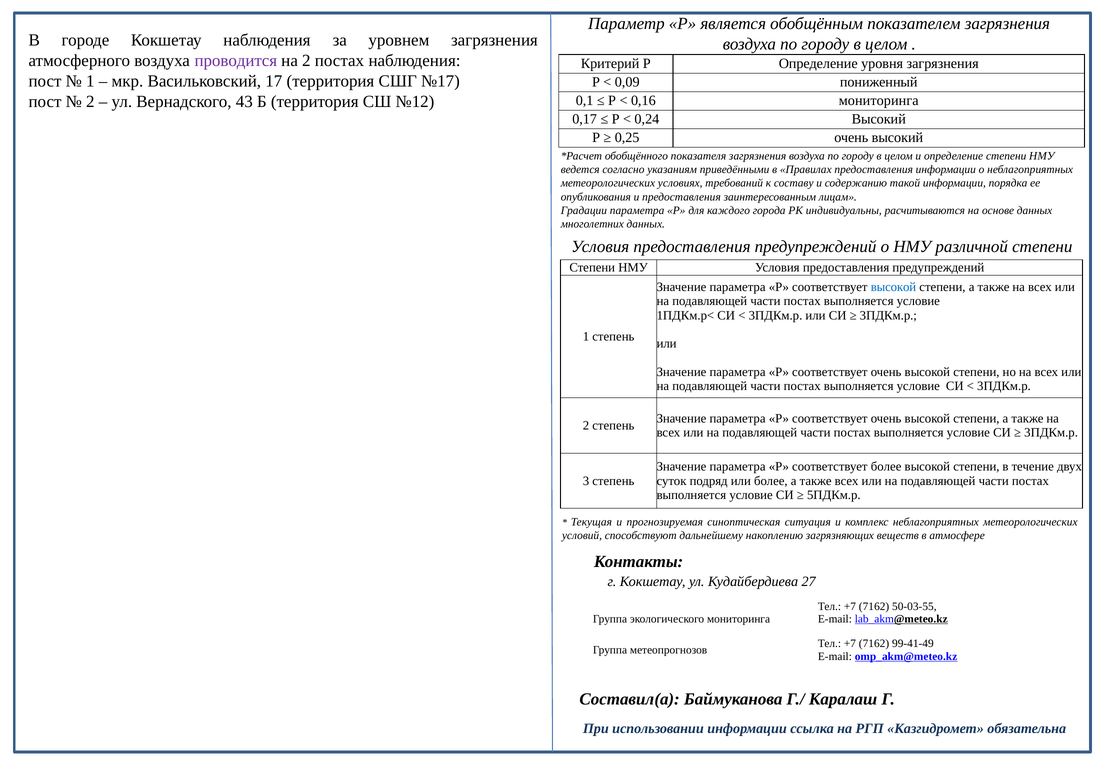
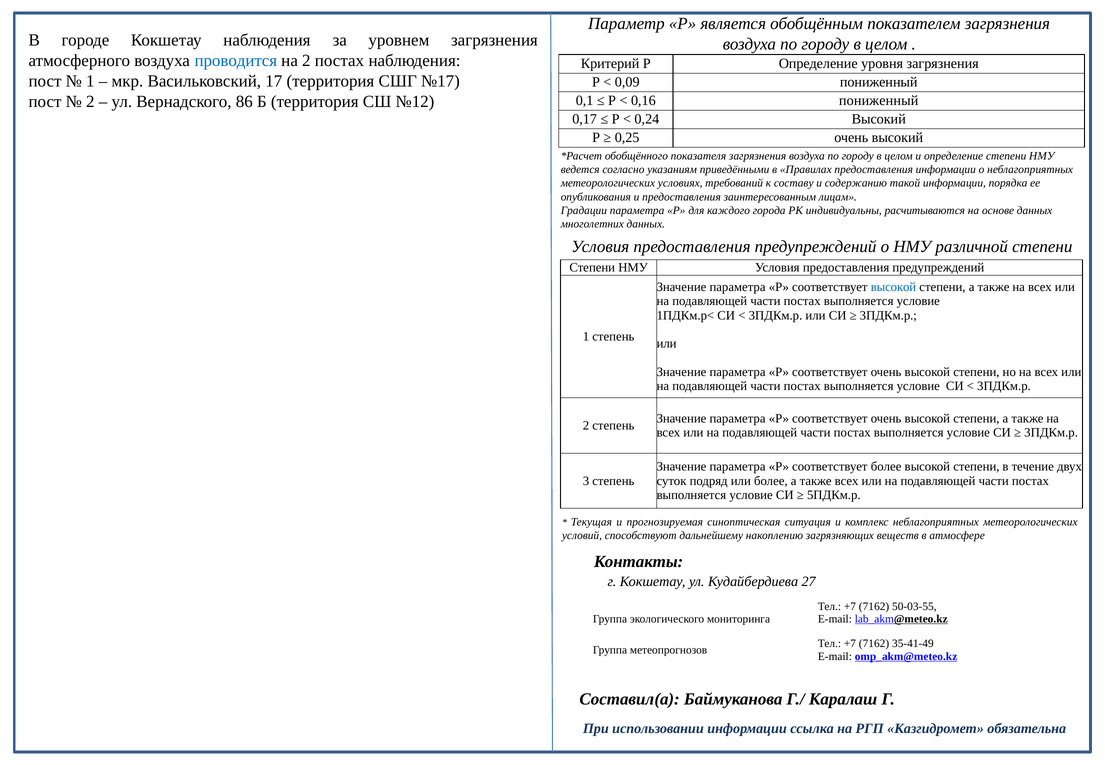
проводится colour: purple -> blue (236, 61)
43: 43 -> 86 (244, 101)
0,16 мониторинга: мониторинга -> пониженный (879, 101)
99-41-49: 99-41-49 -> 35-41-49 (913, 644)
